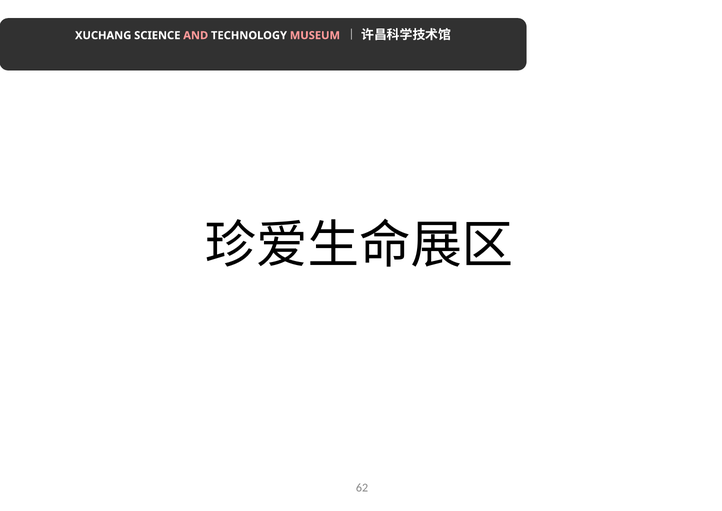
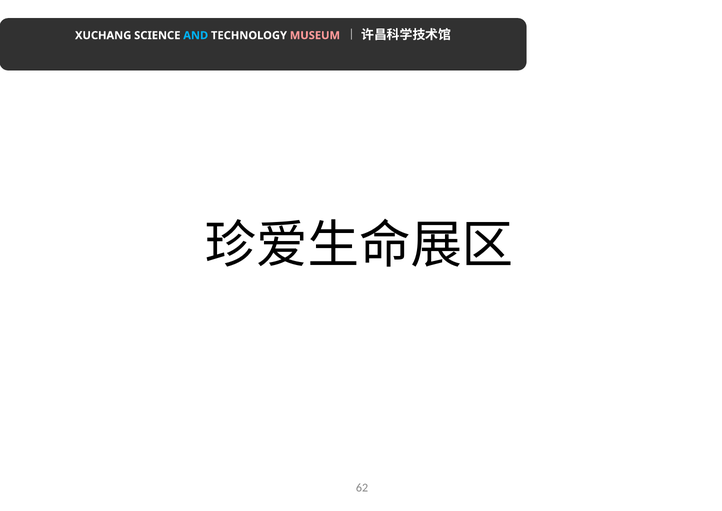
AND colour: pink -> light blue (196, 35)
